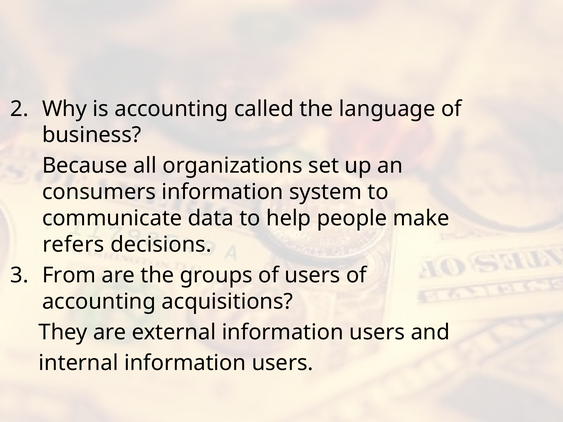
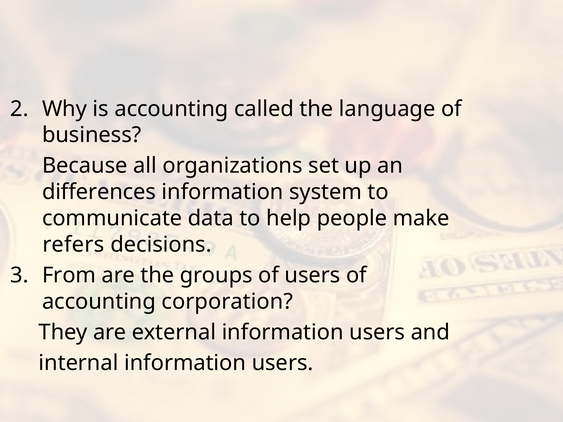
consumers: consumers -> differences (99, 192)
acquisitions: acquisitions -> corporation (227, 302)
